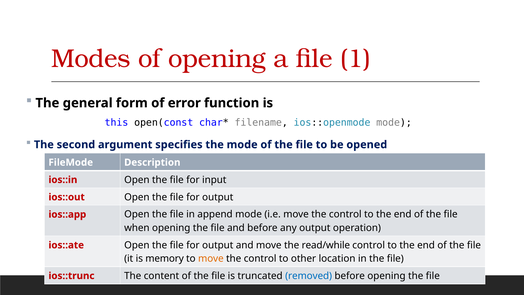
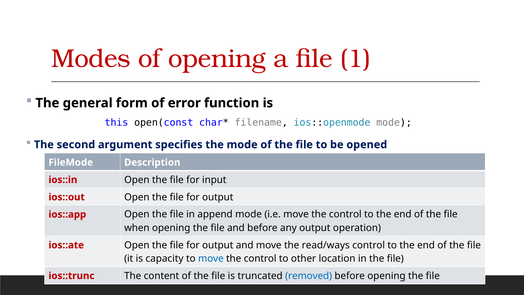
read/while: read/while -> read/ways (326, 245)
memory: memory -> capacity (164, 258)
move colour: orange -> blue (211, 258)
